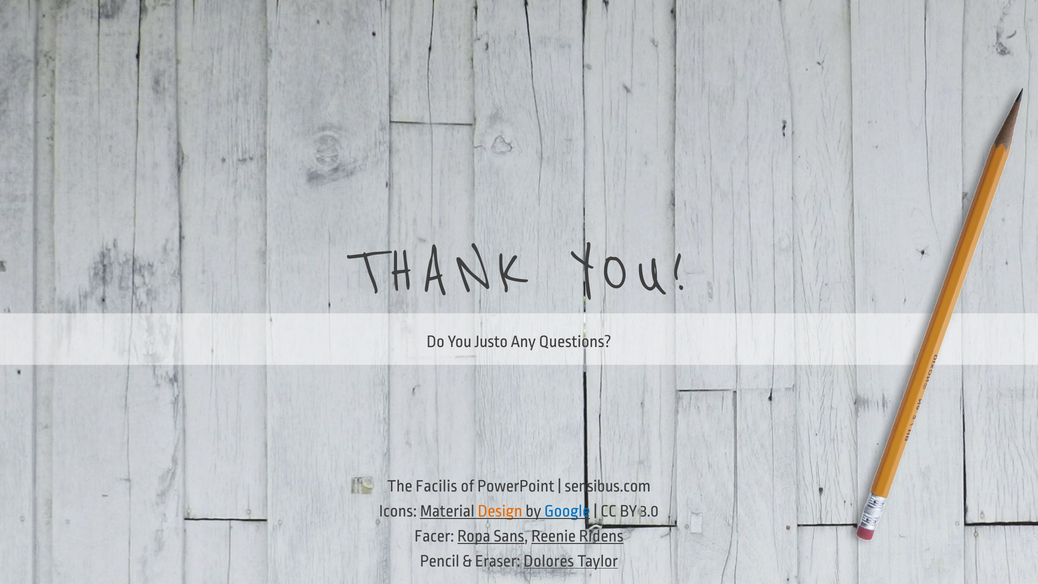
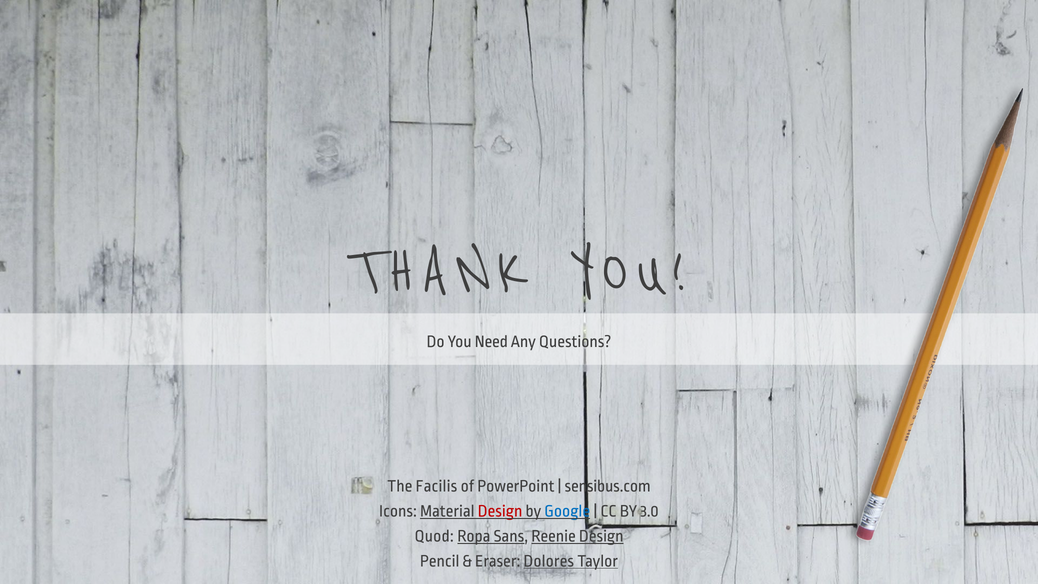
Justo: Justo -> Need (491, 341)
Design colour: orange -> red (500, 511)
Facer: Facer -> Quod (434, 536)
Reenie Ridens: Ridens -> Design (601, 536)
